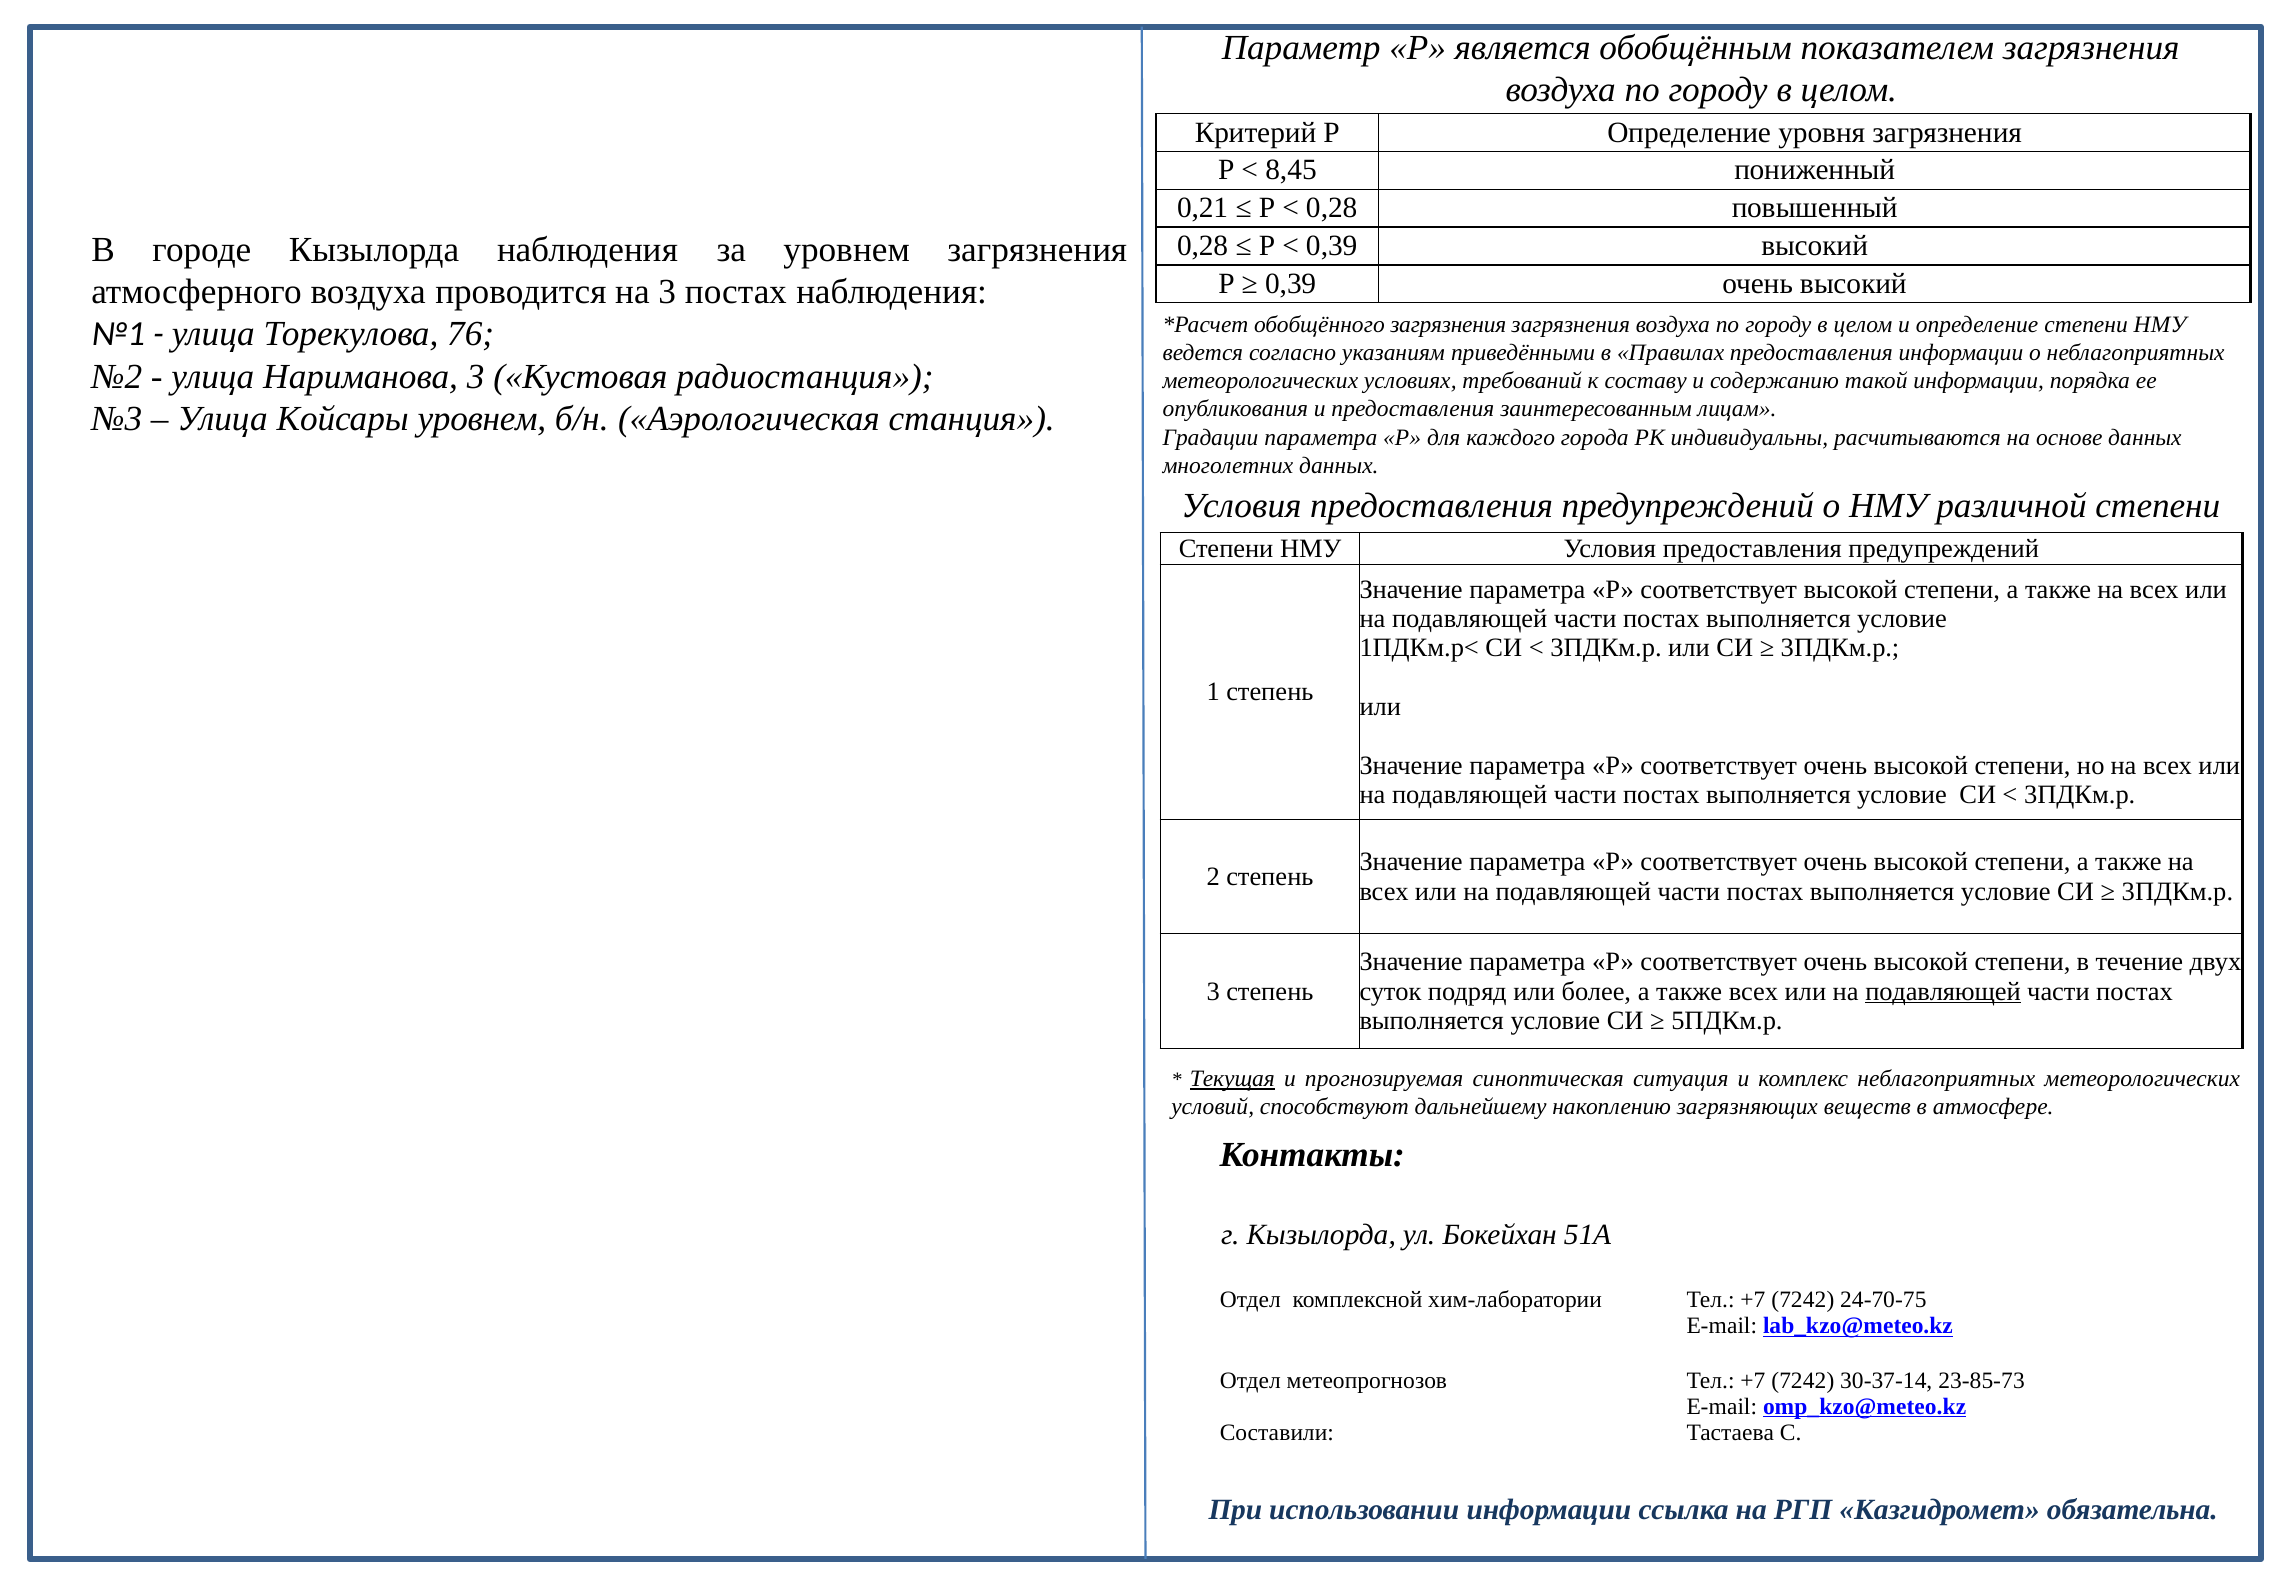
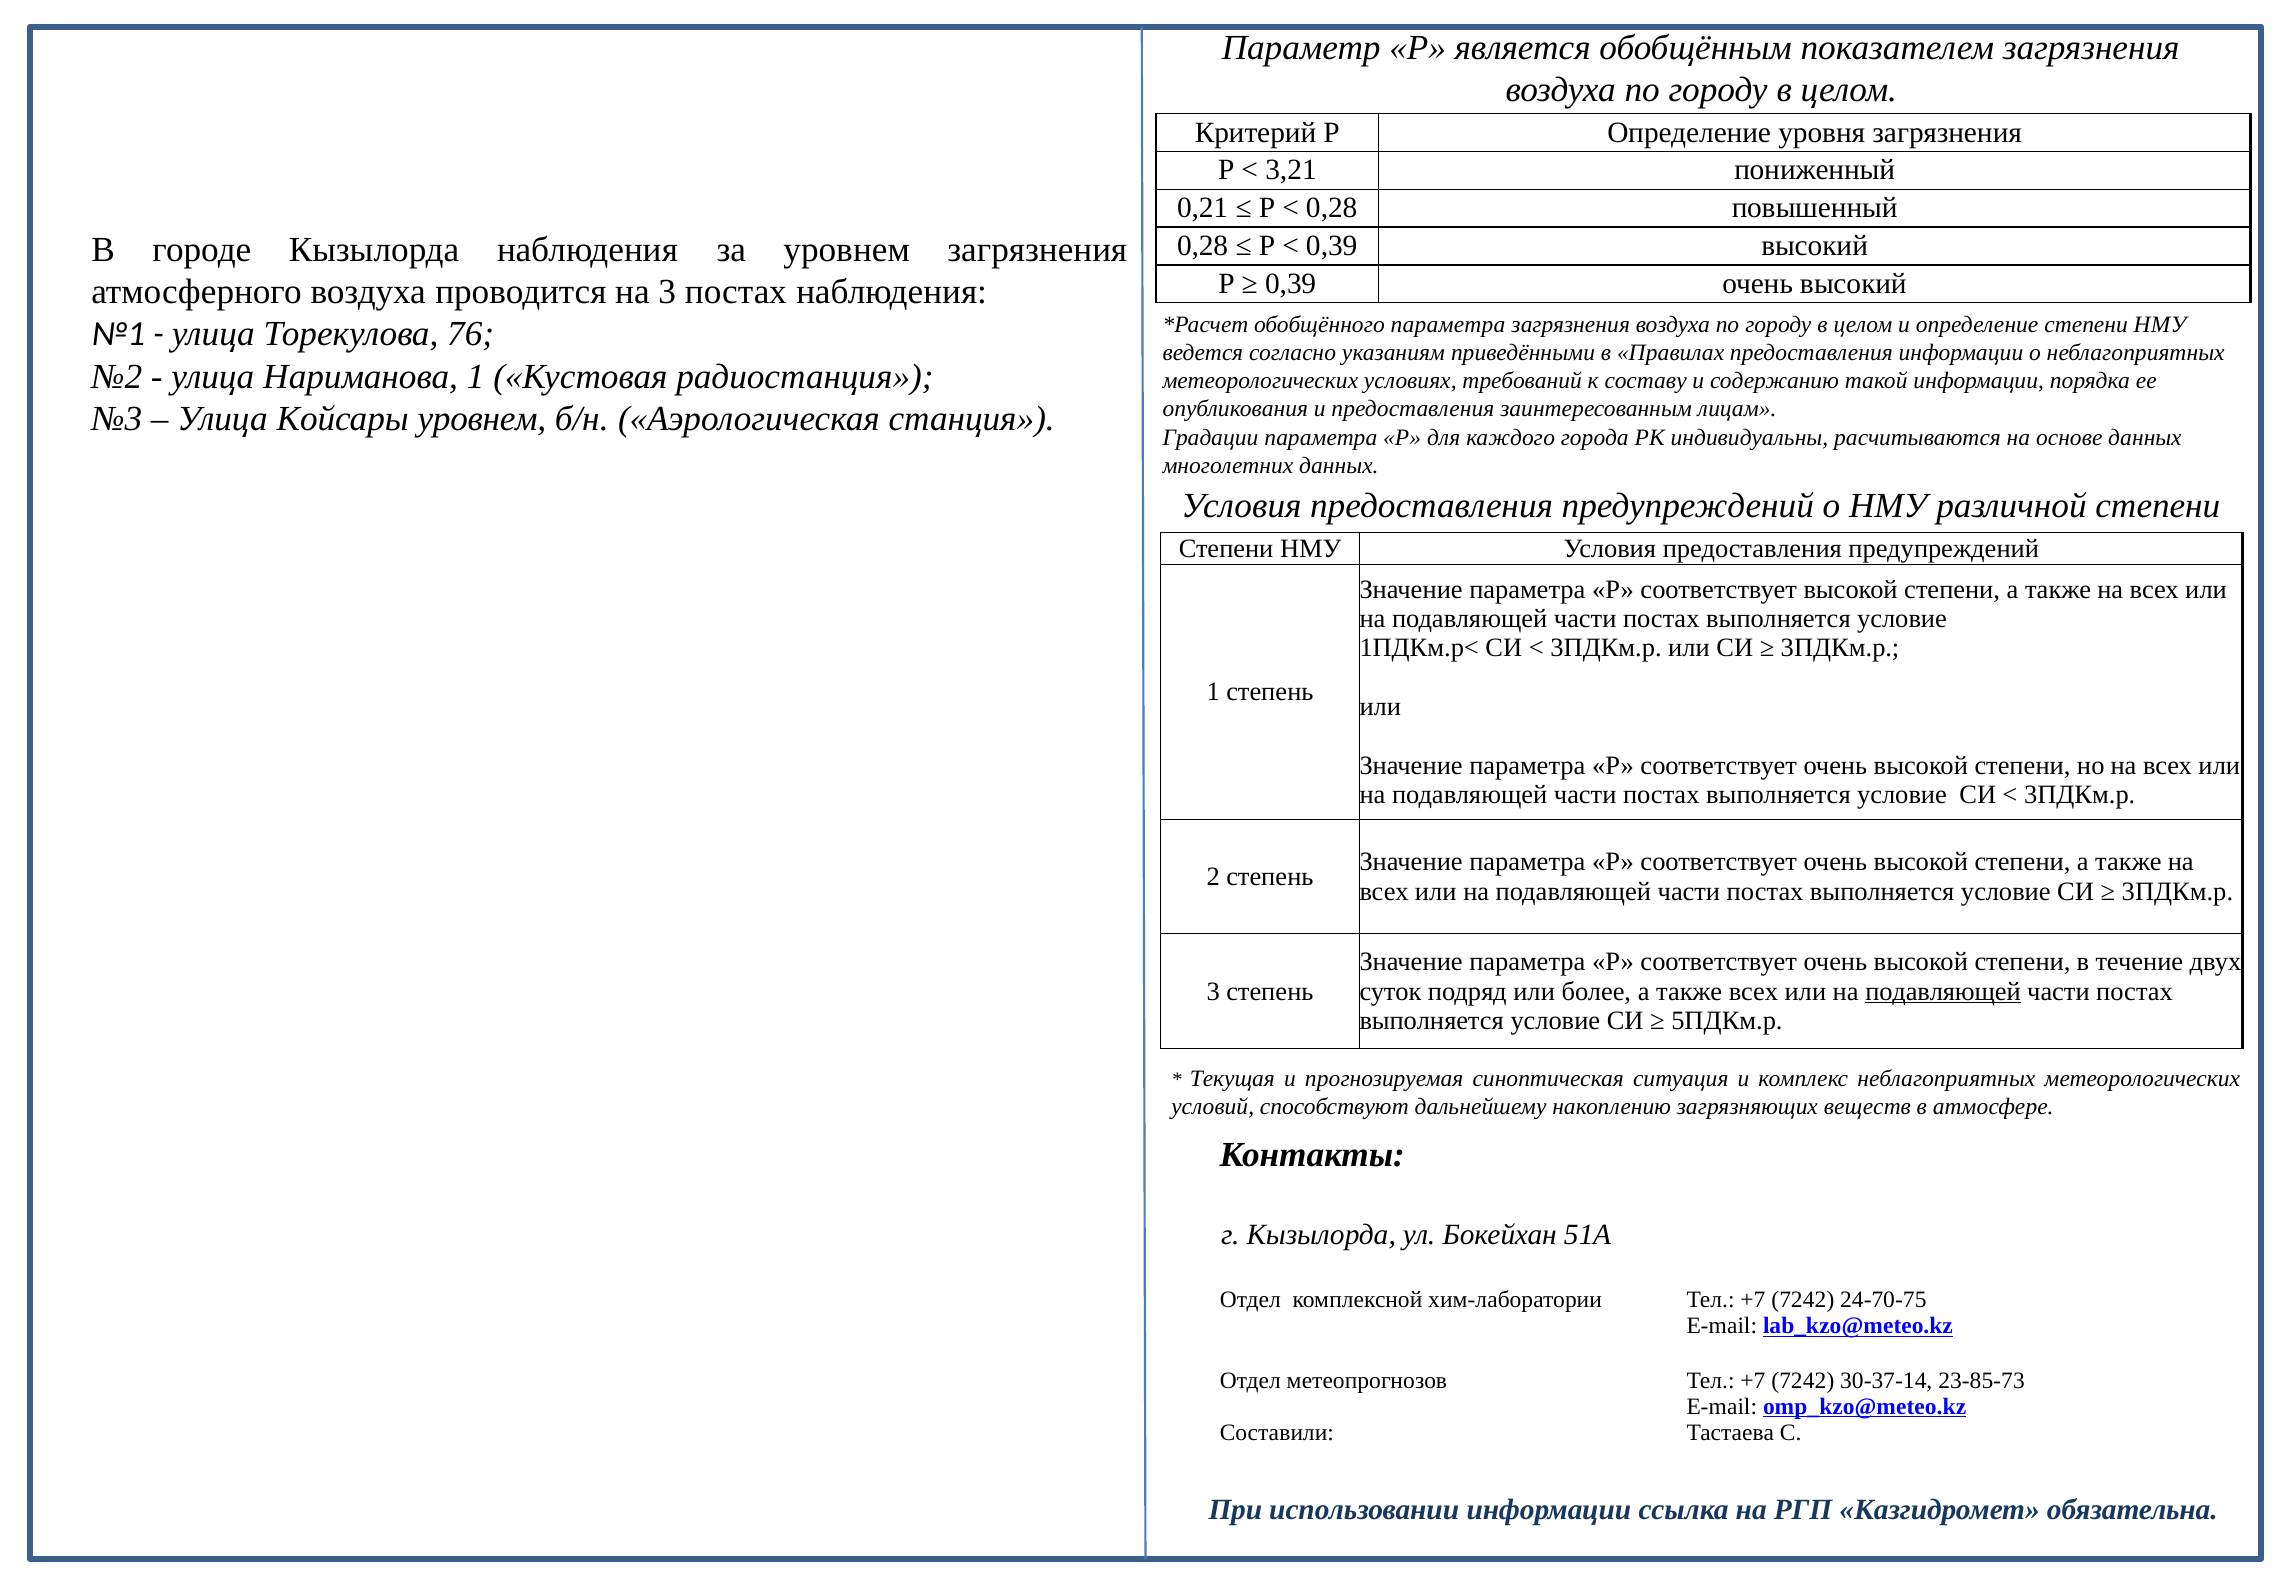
8,45: 8,45 -> 3,21 (1291, 170)
обобщённого загрязнения: загрязнения -> параметра (1448, 325)
Нариманова 3: 3 -> 1 (476, 377)
Текущая underline: present -> none (1232, 1079)
